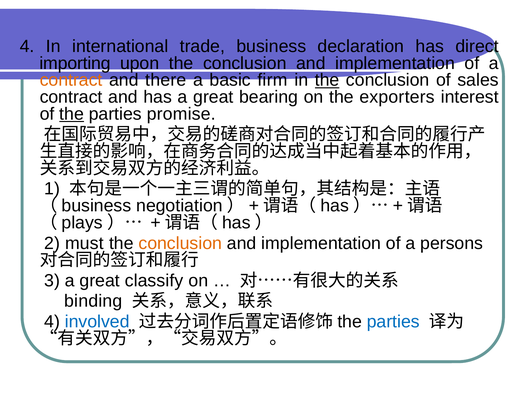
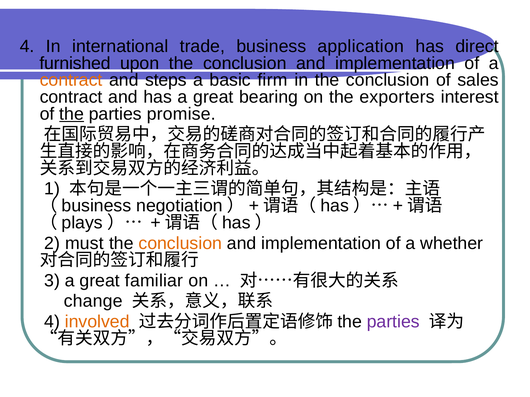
declaration: declaration -> application (361, 46)
importing: importing -> furnished (75, 63)
there: there -> steps (166, 80)
the underline: present -> none (327, 80)
persons: persons -> whether (452, 243)
classify: classify -> familiar (154, 281)
binding: binding -> change (93, 301)
involved colour: blue -> orange (97, 322)
parties colour: blue -> purple (393, 322)
